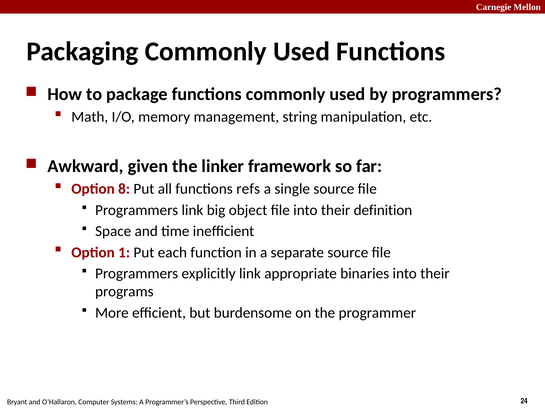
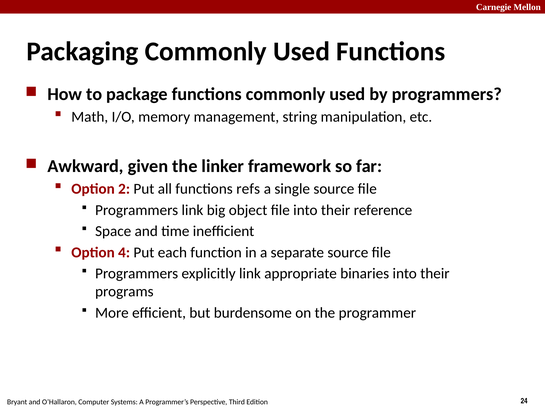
8: 8 -> 2 (124, 189)
definition: definition -> reference (383, 210)
1: 1 -> 4 (124, 253)
